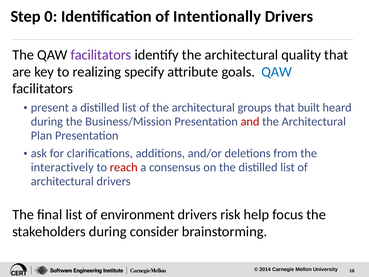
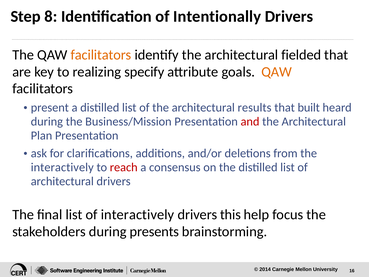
0: 0 -> 8 (51, 16)
facilitators colour: purple -> orange (101, 55)
quality: quality -> fielded (301, 55)
QAW colour: blue -> orange (277, 72)
groups: groups -> results (255, 108)
of environment: environment -> interactively (138, 214)
risk: risk -> this (230, 214)
consider: consider -> presents (154, 231)
